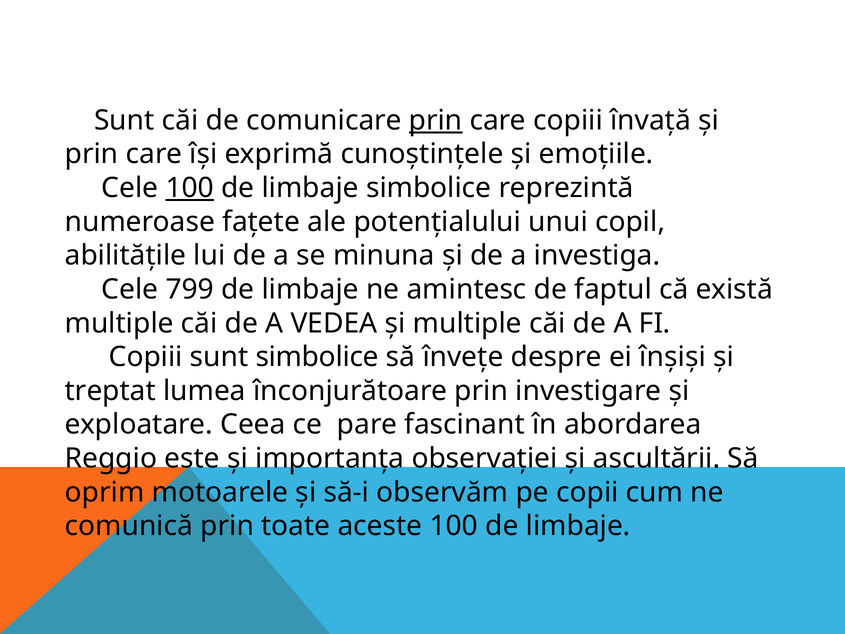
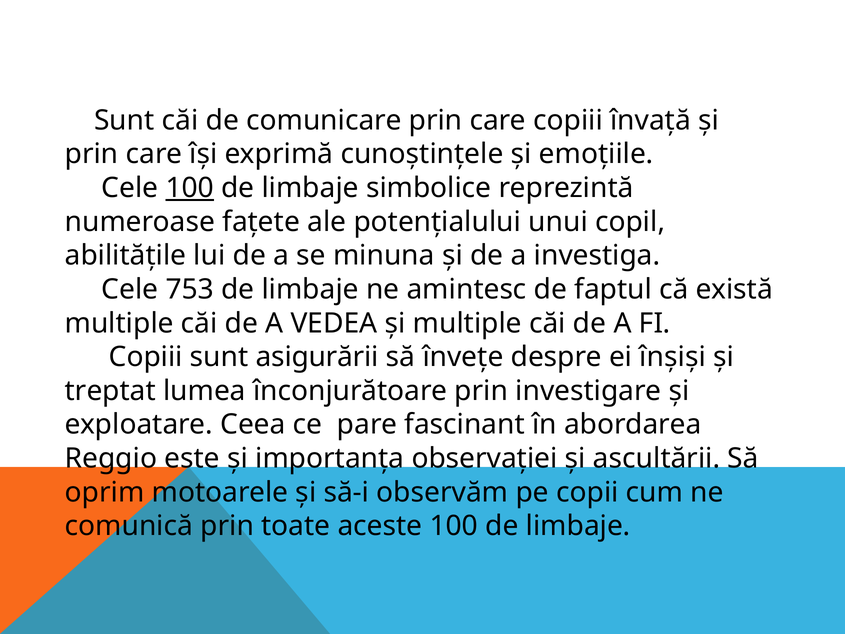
prin underline: present -> none (436, 120)
799: 799 -> 753 (190, 289)
sunt simbolice: simbolice -> asigurării (317, 357)
